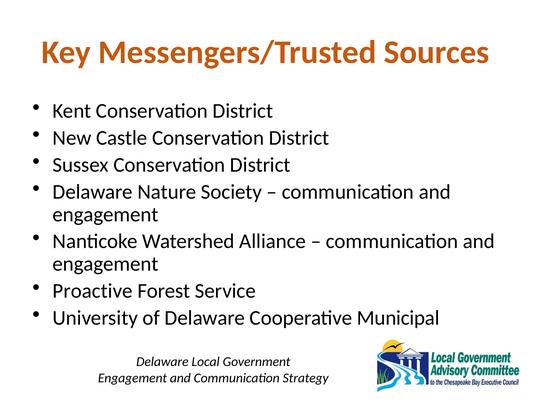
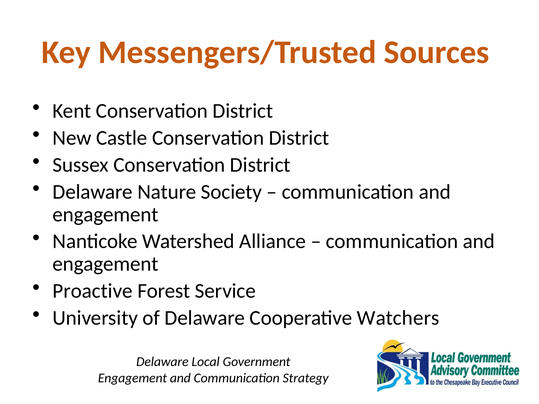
Municipal: Municipal -> Watchers (398, 318)
